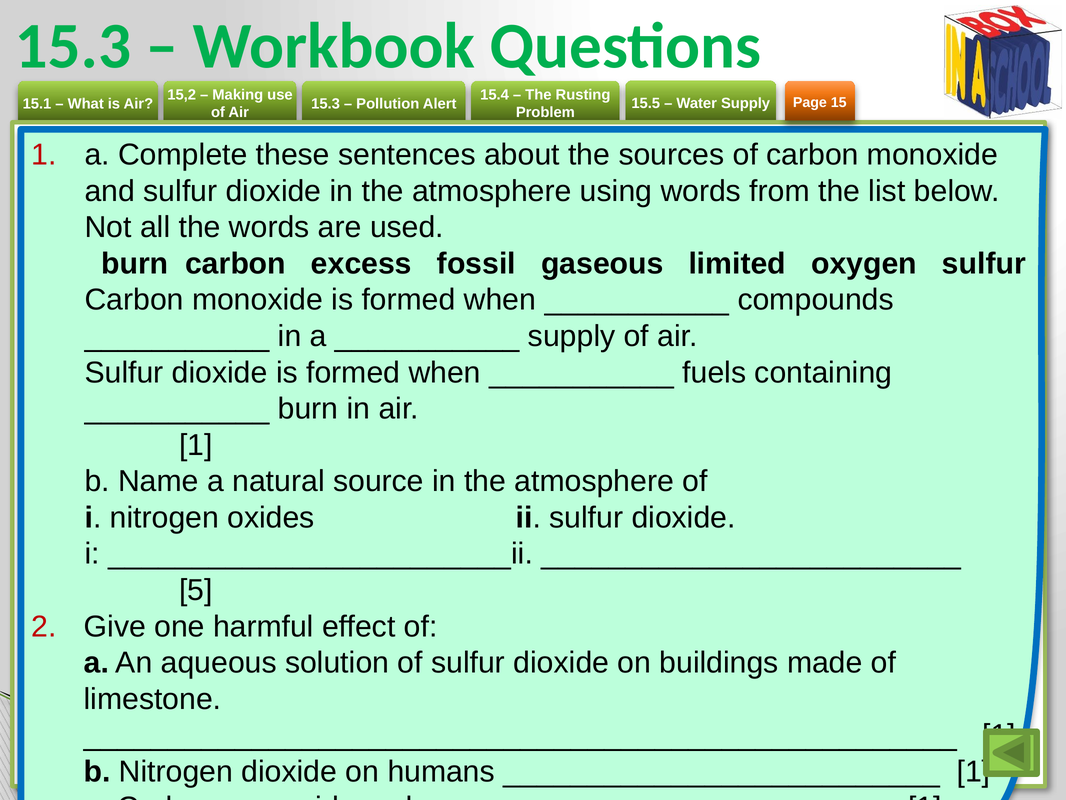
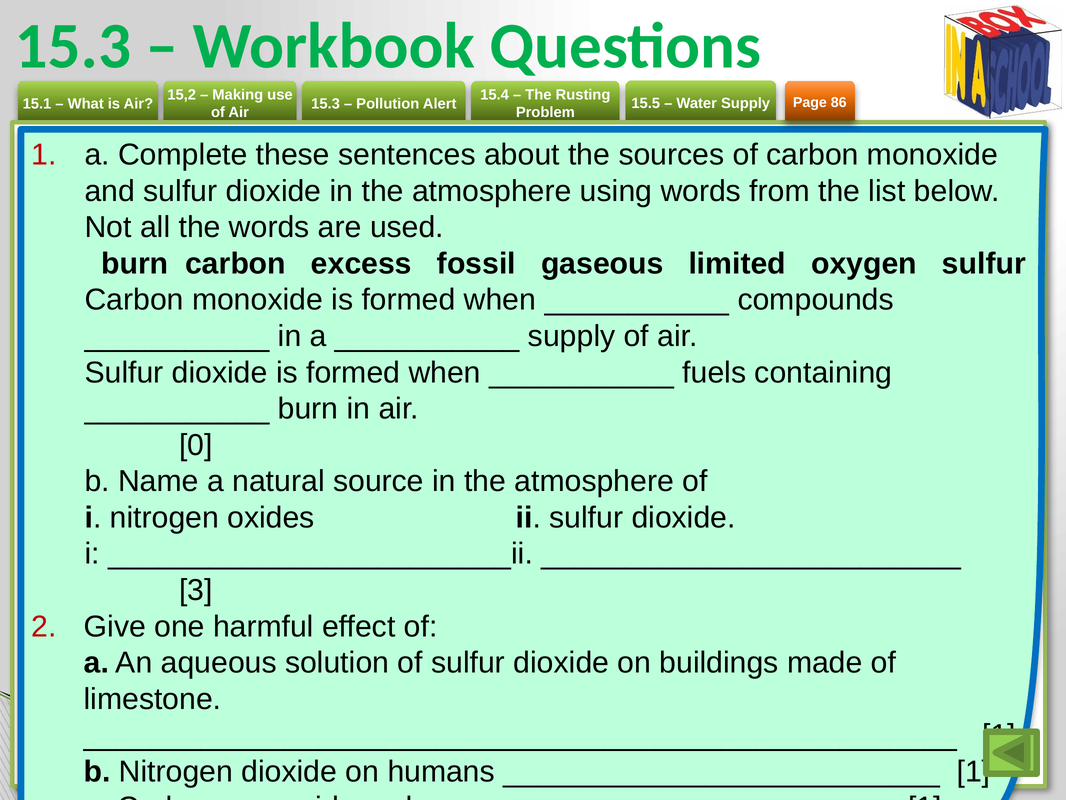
15: 15 -> 86 (839, 103)
1: 1 -> 0 (196, 445)
5: 5 -> 3 (196, 590)
